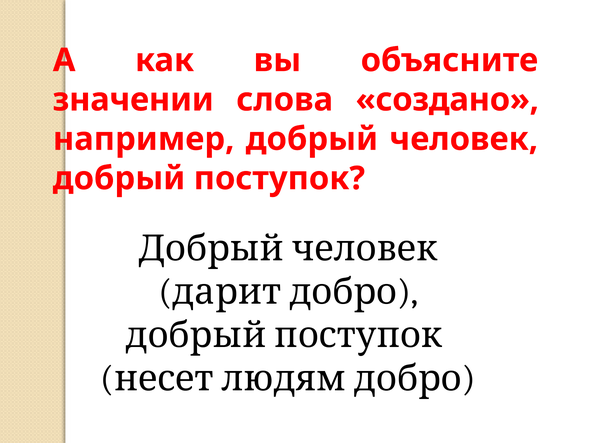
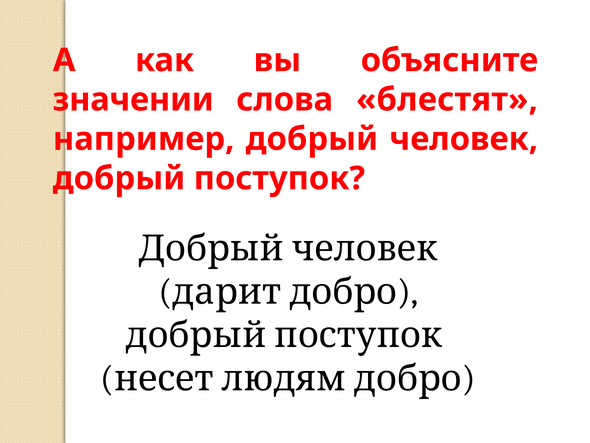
создано: создано -> блестят (447, 100)
